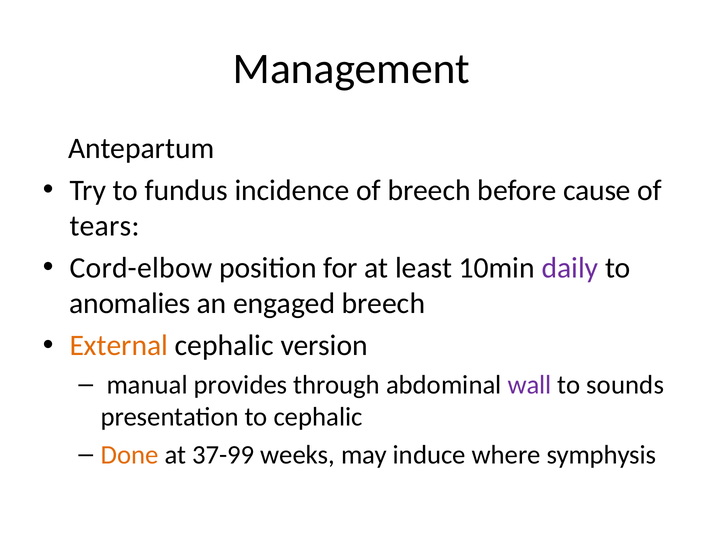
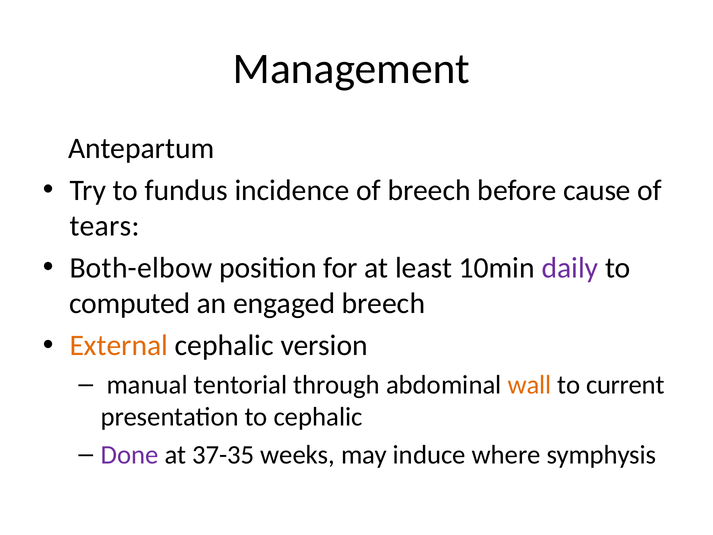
Cord-elbow: Cord-elbow -> Both-elbow (141, 268)
anomalies: anomalies -> computed (130, 304)
provides: provides -> tentorial (241, 385)
wall colour: purple -> orange (530, 385)
sounds: sounds -> current (625, 385)
Done colour: orange -> purple (130, 455)
37-99: 37-99 -> 37-35 (223, 455)
